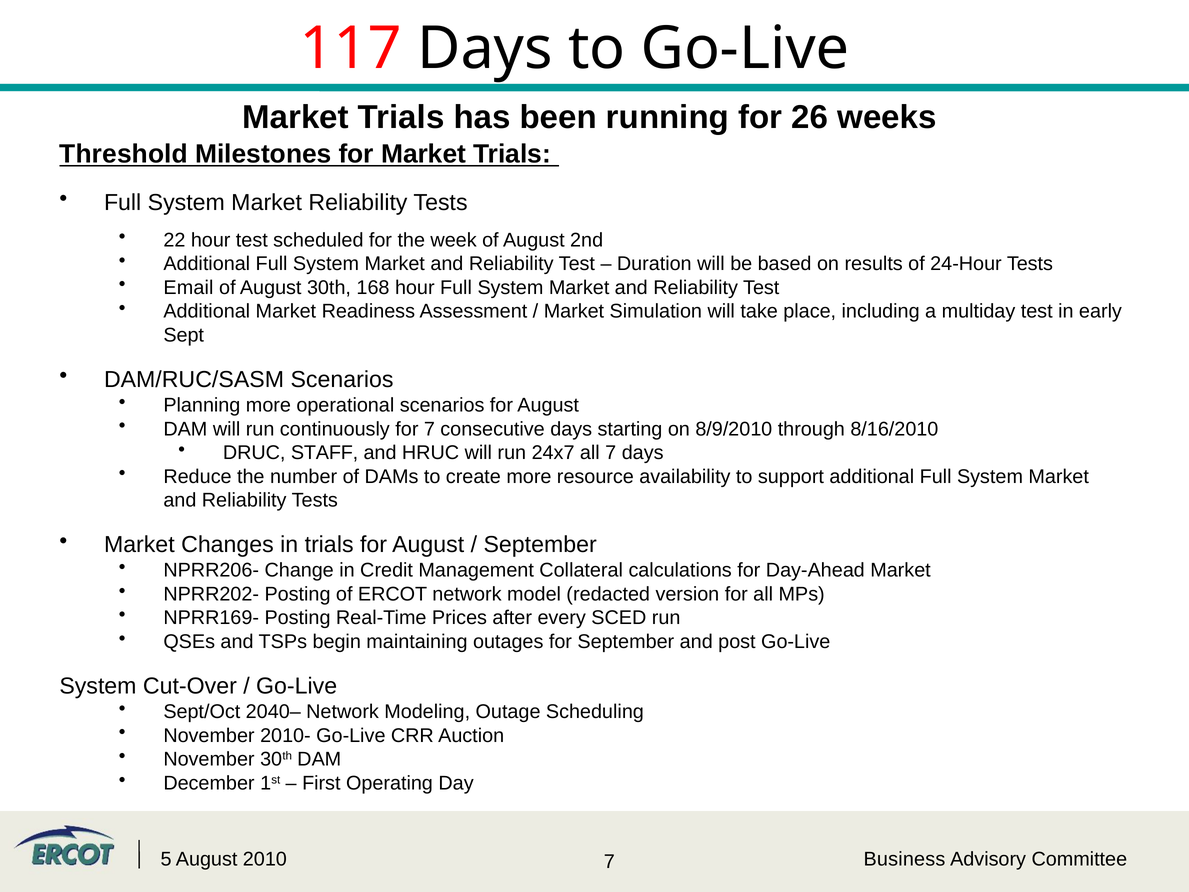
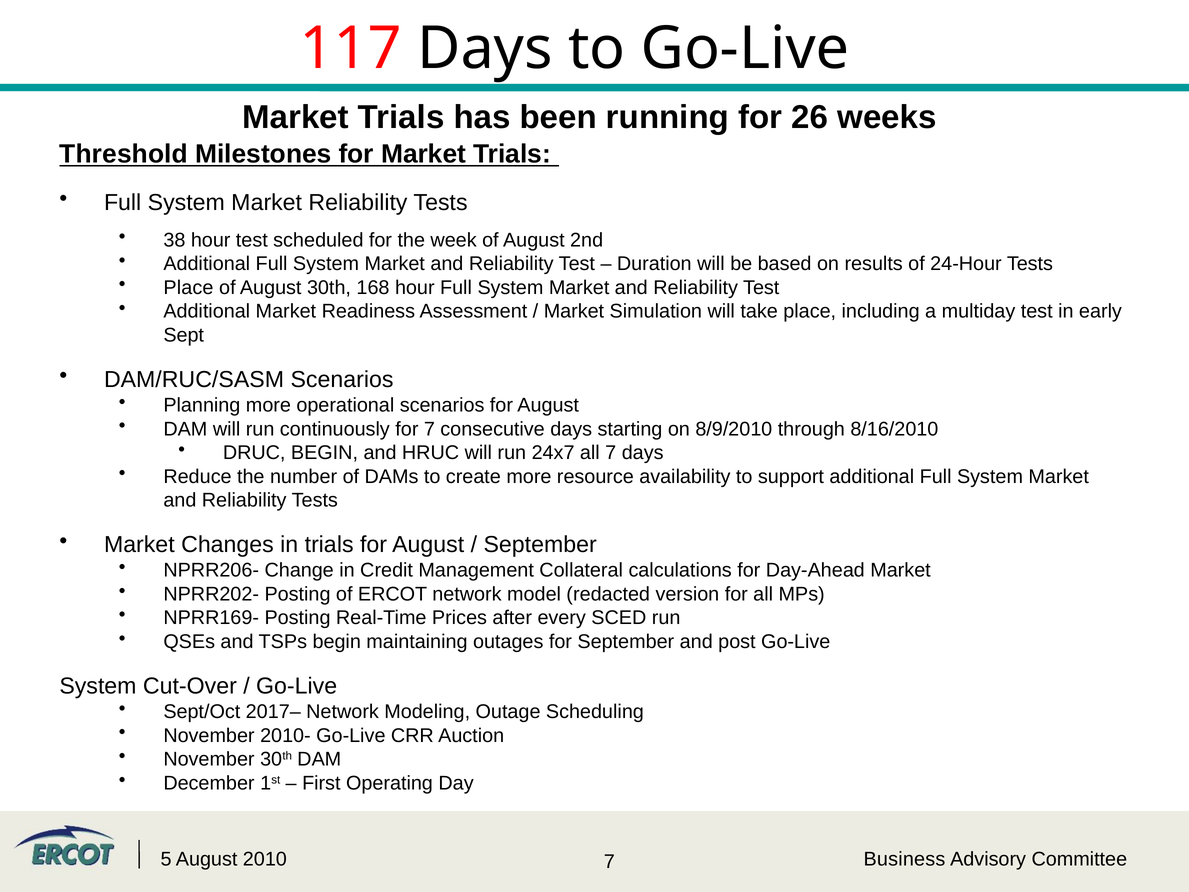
22: 22 -> 38 (174, 240)
Email: Email -> Place (188, 287)
DRUC STAFF: STAFF -> BEGIN (324, 453)
2040–: 2040– -> 2017– (273, 712)
